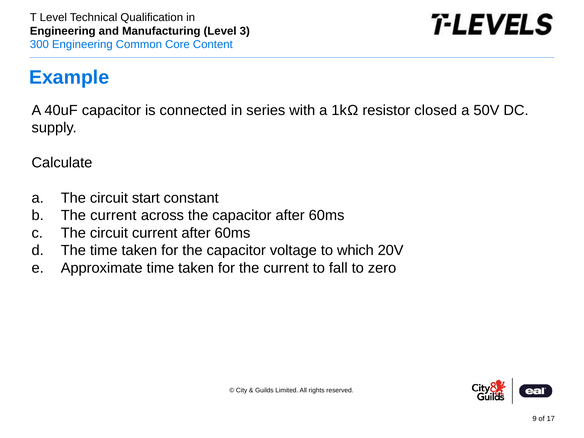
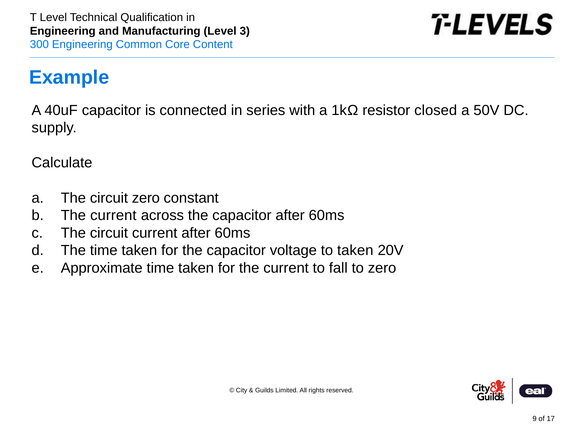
circuit start: start -> zero (146, 198)
to which: which -> taken (355, 250)
